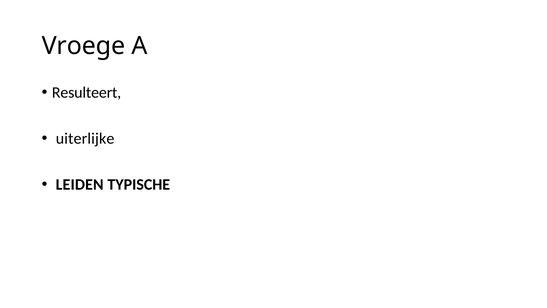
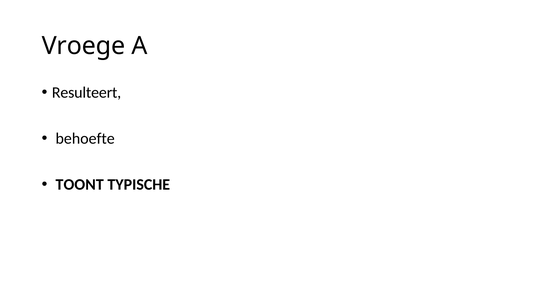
uiterlijke: uiterlijke -> behoefte (85, 138)
LEIDEN: LEIDEN -> TOONT (80, 184)
